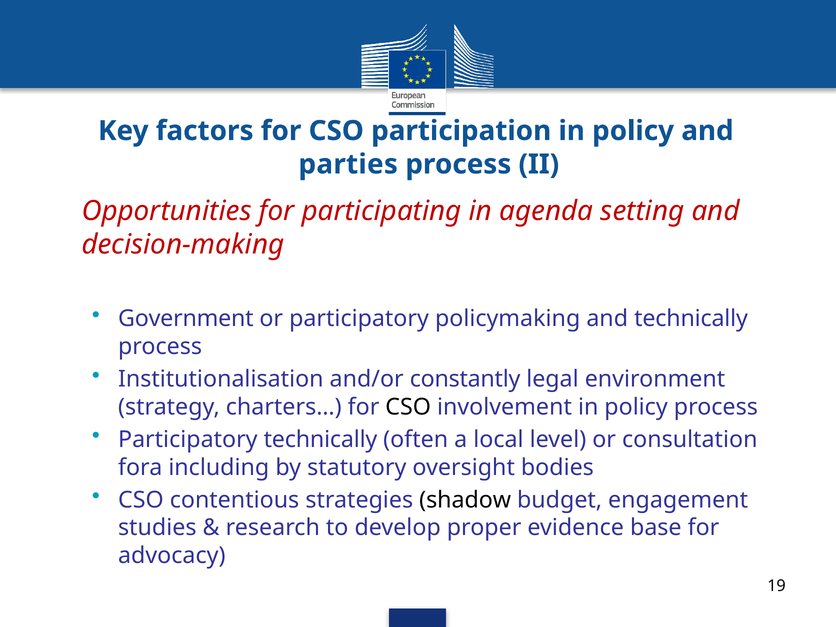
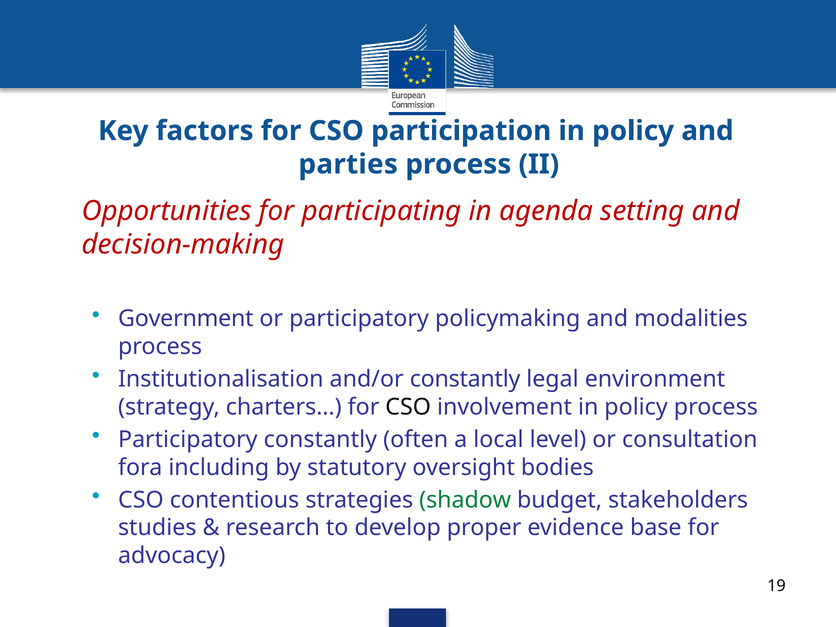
and technically: technically -> modalities (691, 319)
Participatory technically: technically -> constantly (320, 439)
shadow colour: black -> green (465, 500)
engagement: engagement -> stakeholders (678, 500)
